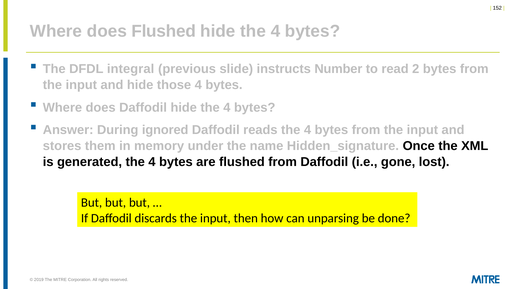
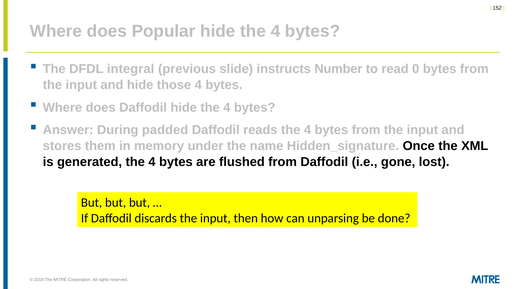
does Flushed: Flushed -> Popular (164, 31)
2: 2 -> 0 (416, 69)
ignored: ignored -> padded (165, 130)
